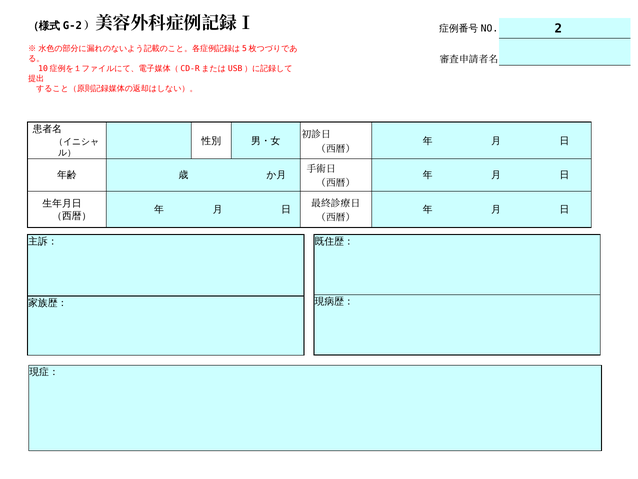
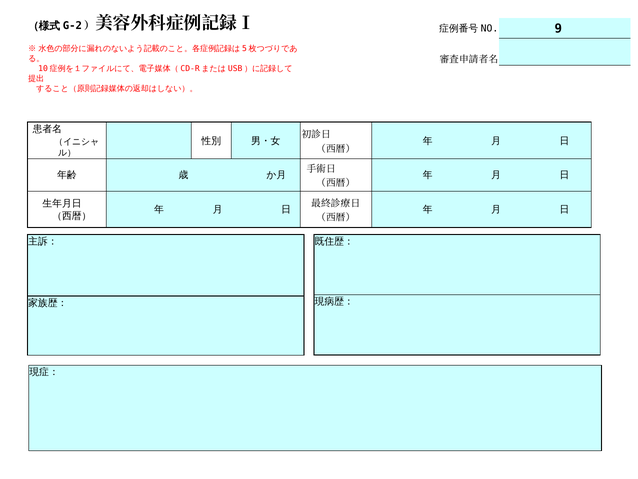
2: 2 -> 9 (558, 29)
